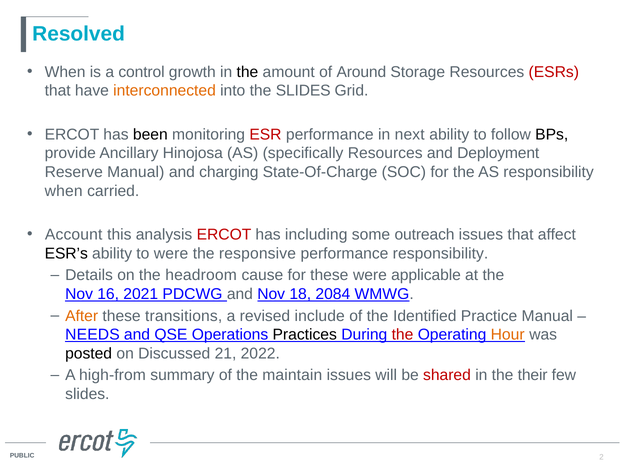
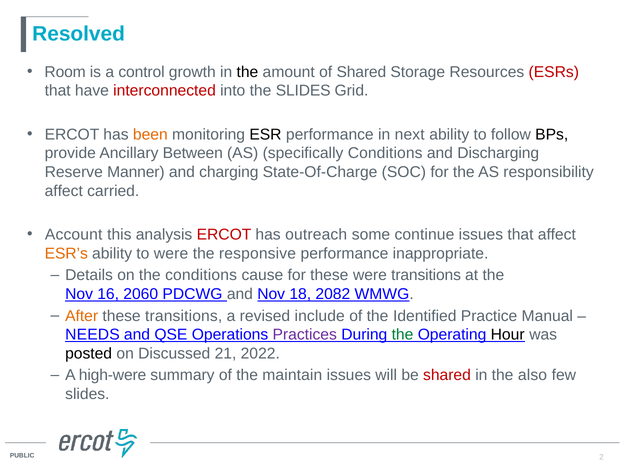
When: When -> Room (65, 72)
of Around: Around -> Shared (361, 72)
interconnected colour: orange -> red (165, 91)
been colour: black -> orange (150, 135)
ESR colour: red -> black (265, 135)
Hinojosa: Hinojosa -> Between (193, 154)
specifically Resources: Resources -> Conditions (385, 154)
Deployment: Deployment -> Discharging (498, 154)
Reserve Manual: Manual -> Manner (136, 172)
when: when -> affect (64, 191)
including: including -> outreach (316, 235)
outreach: outreach -> continue (424, 235)
ESR’s colour: black -> orange (66, 254)
performance responsibility: responsibility -> inappropriate (441, 254)
the headroom: headroom -> conditions (201, 276)
were applicable: applicable -> transitions (426, 276)
2021: 2021 -> 2060 (141, 294)
2084: 2084 -> 2082 (333, 294)
Practices colour: black -> purple (305, 335)
the colour: red -> green (402, 335)
Hour colour: orange -> black (508, 335)
high-from: high-from -> high-were (113, 376)
their: their -> also (532, 376)
